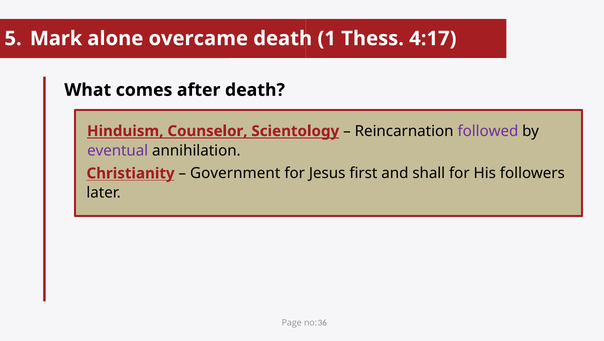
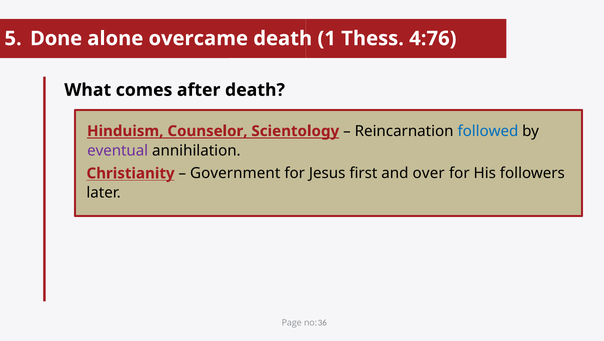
Mark: Mark -> Done (56, 38)
4:17: 4:17 -> 4:76 (433, 38)
followed colour: purple -> blue (488, 131)
shall: shall -> over (429, 173)
